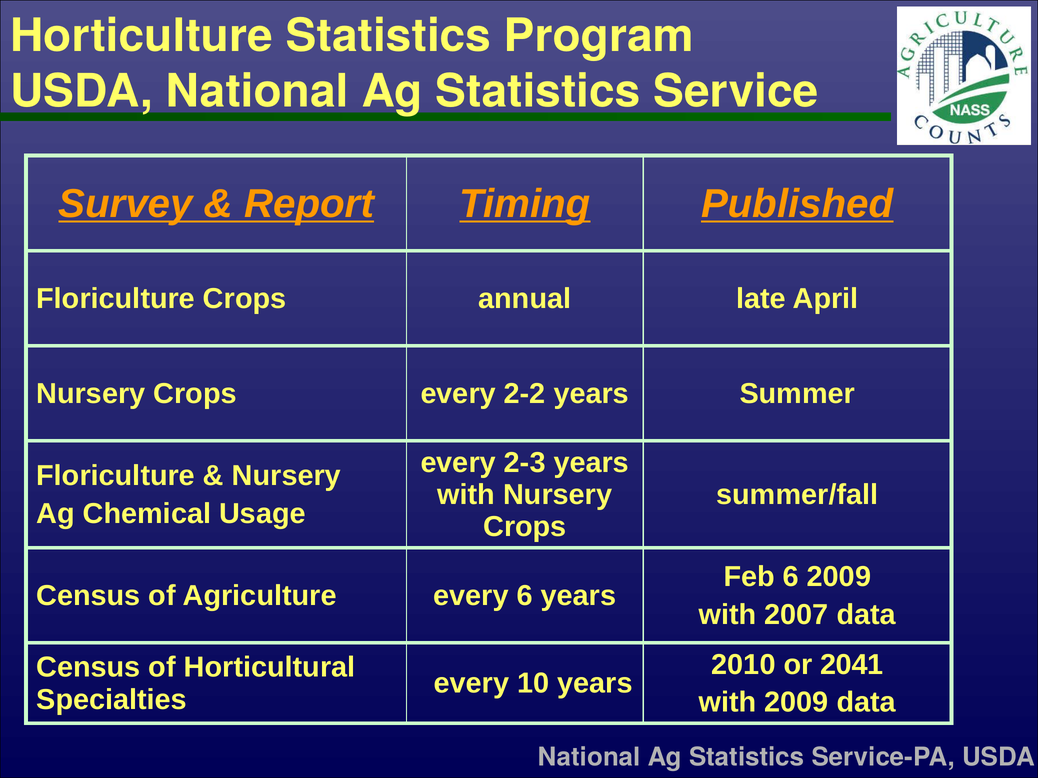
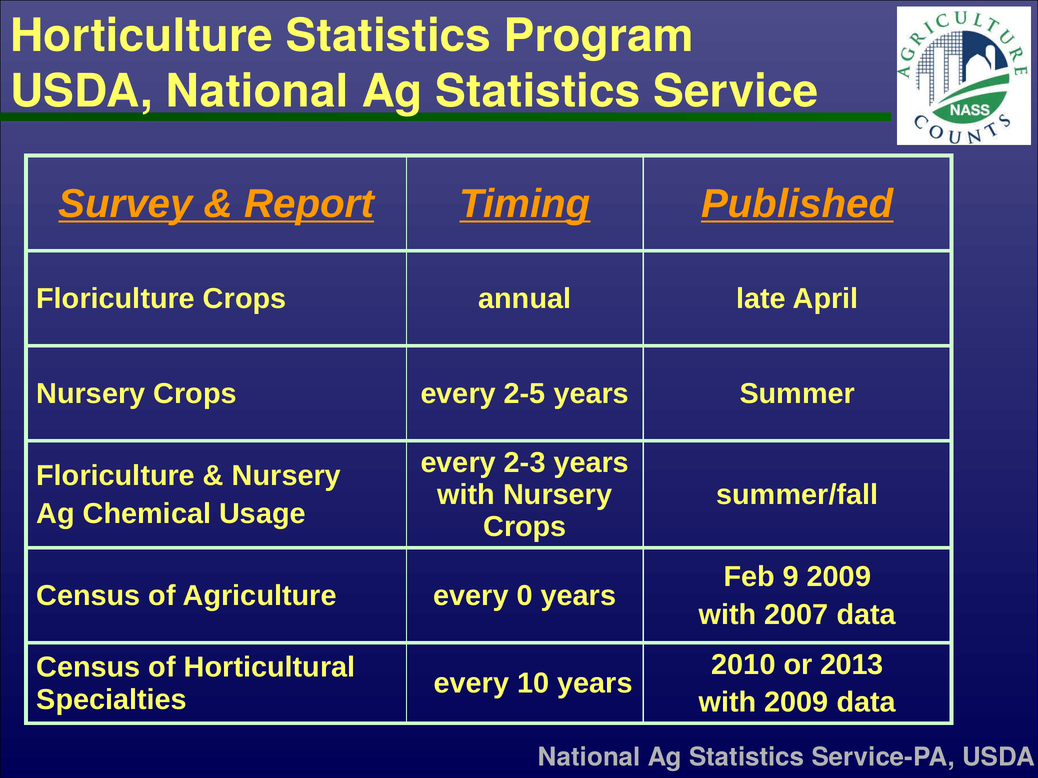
2-2: 2-2 -> 2-5 (525, 394)
Feb 6: 6 -> 9 (791, 577)
every 6: 6 -> 0 (525, 596)
2041: 2041 -> 2013 (852, 665)
